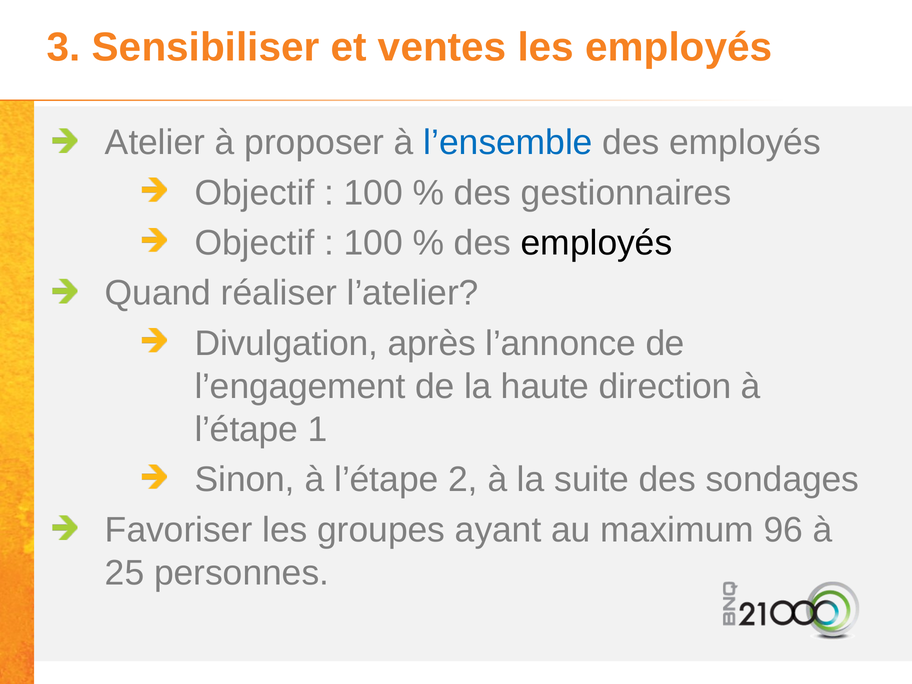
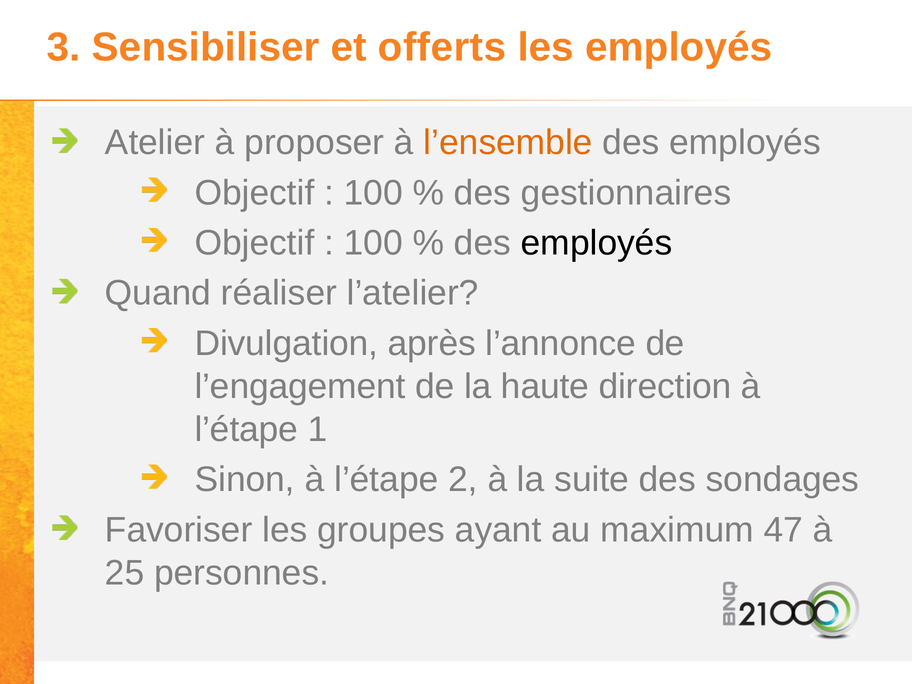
ventes: ventes -> offerts (442, 47)
l’ensemble colour: blue -> orange (508, 143)
96: 96 -> 47 (783, 530)
